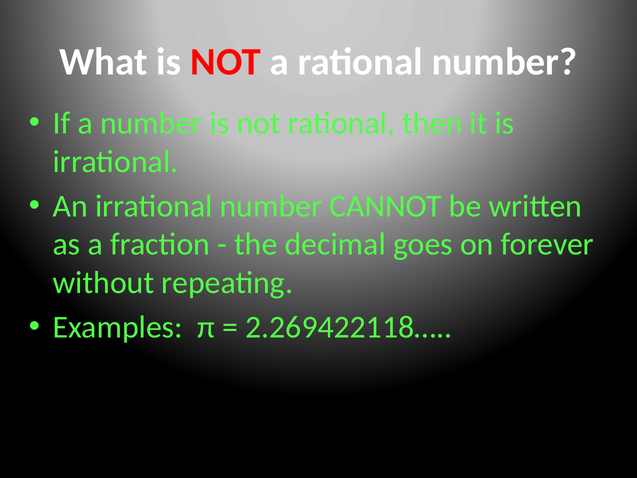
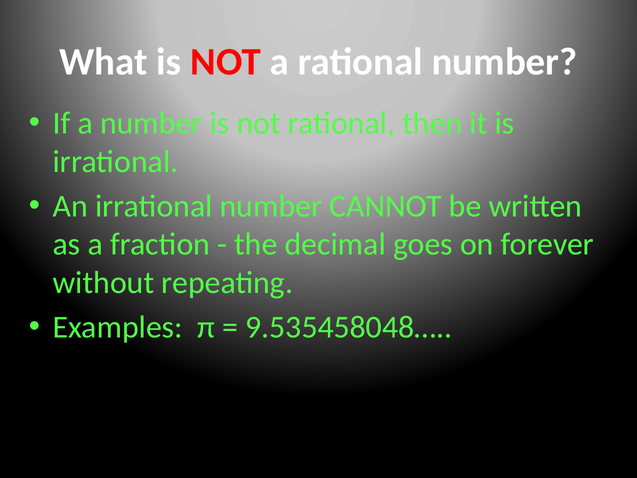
2.269422118…: 2.269422118… -> 9.535458048… (349, 327)
